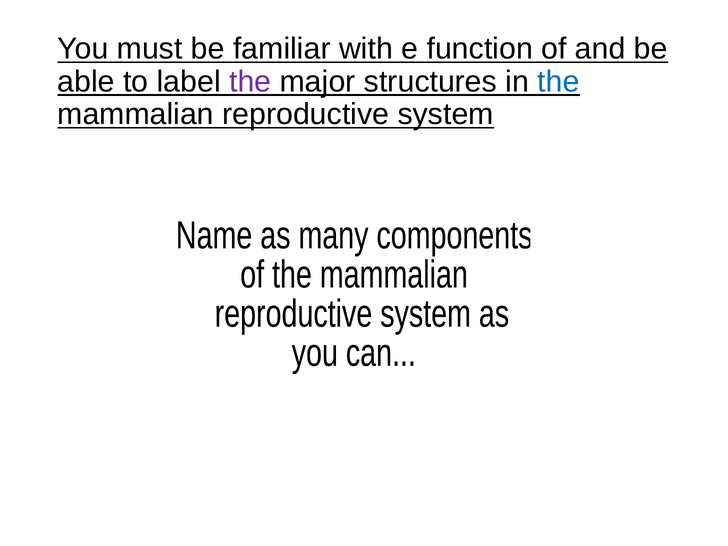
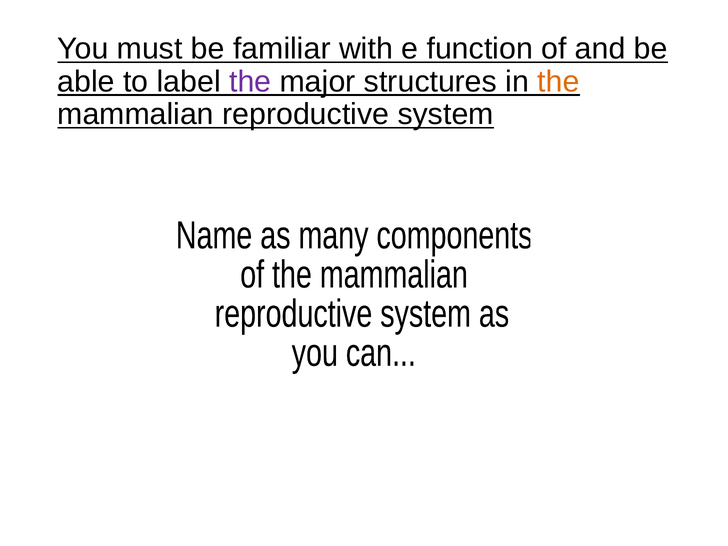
the colour: blue -> orange (558, 82)
